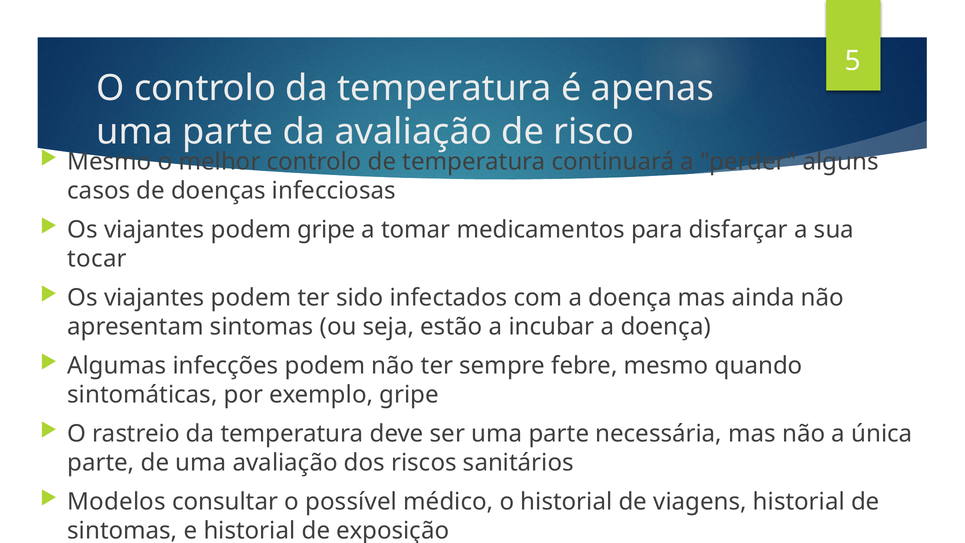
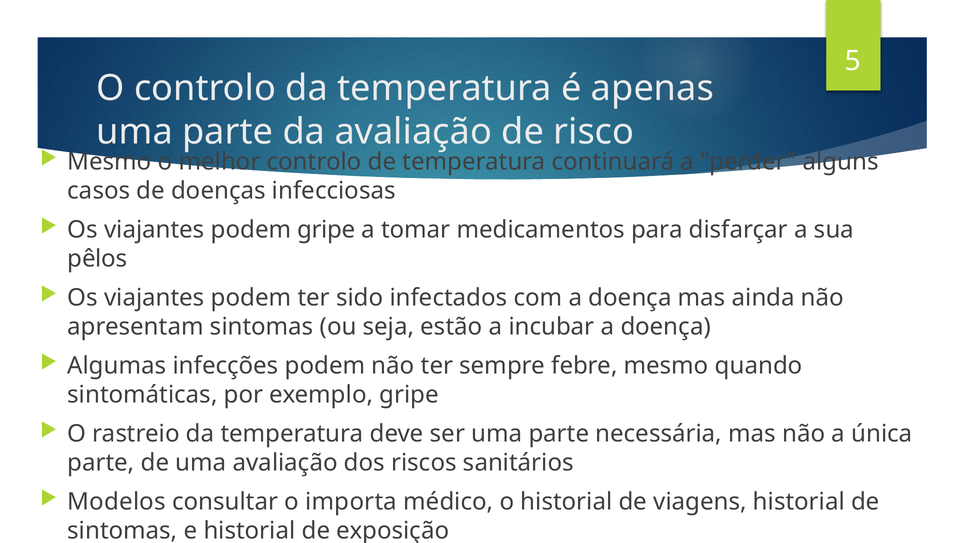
tocar: tocar -> pêlos (97, 259)
possível: possível -> importa (351, 502)
